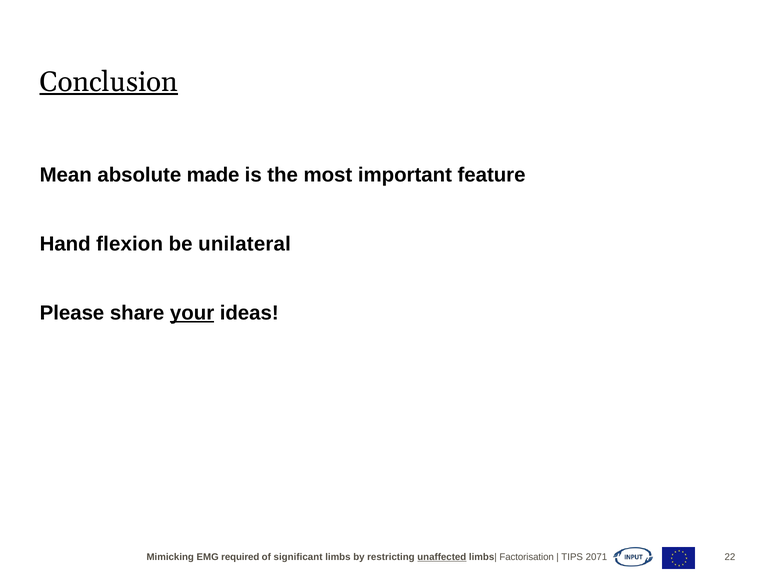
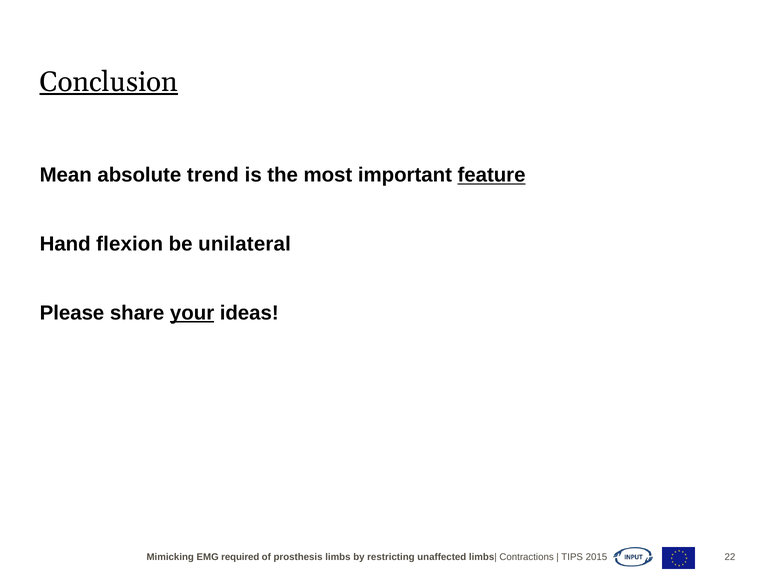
made: made -> trend (213, 175)
feature underline: none -> present (492, 175)
significant: significant -> prosthesis (298, 558)
unaffected underline: present -> none (442, 558)
Factorisation: Factorisation -> Contractions (527, 558)
2071: 2071 -> 2015 (596, 558)
